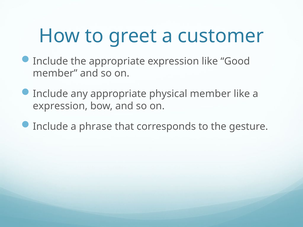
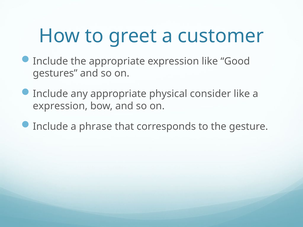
member: member -> gestures (55, 73)
physical member: member -> consider (210, 94)
